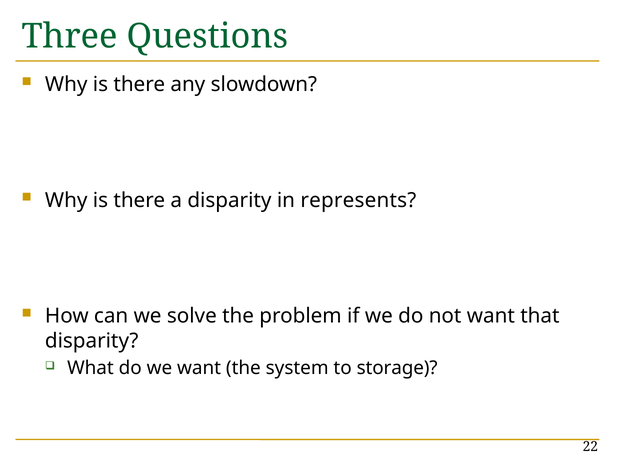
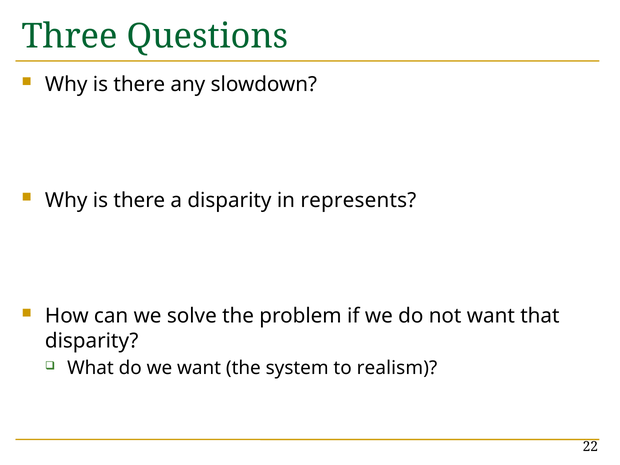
storage: storage -> realism (397, 368)
